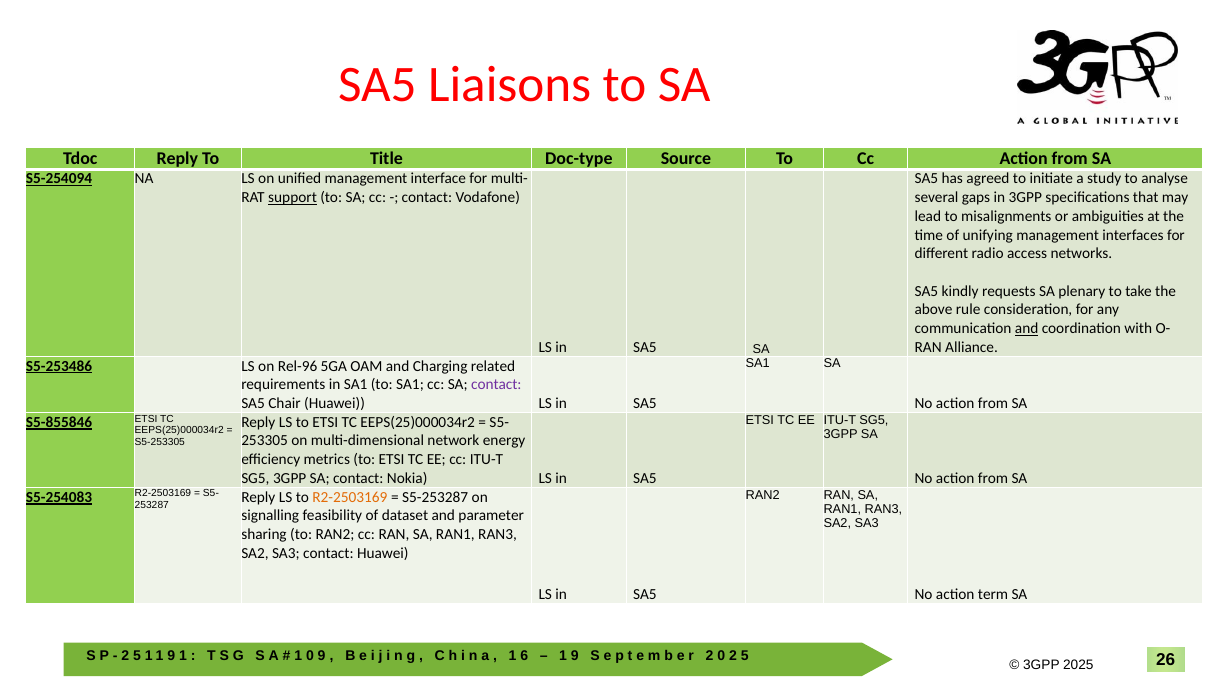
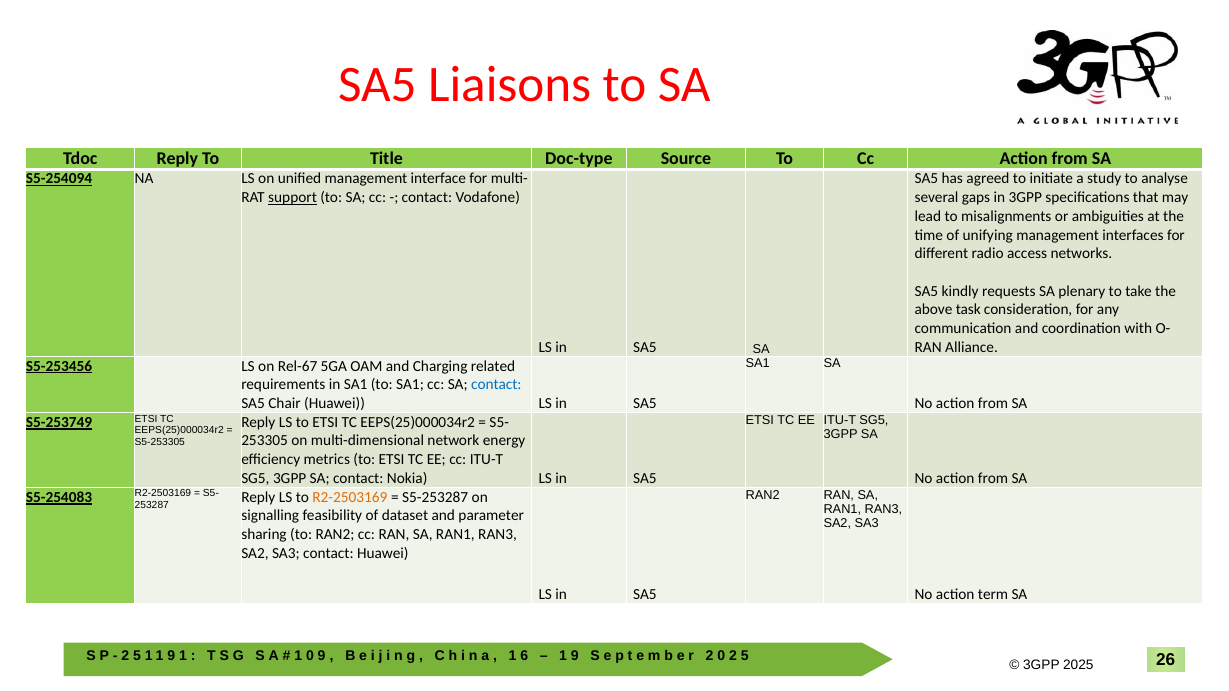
rule: rule -> task (968, 310)
and underline: present -> none (1027, 329)
S5-253486: S5-253486 -> S5-253456 (59, 366)
Rel-96: Rel-96 -> Rel-67 (298, 366)
contact colour: purple -> blue (496, 385)
S5-855846: S5-855846 -> S5-253749 (59, 422)
